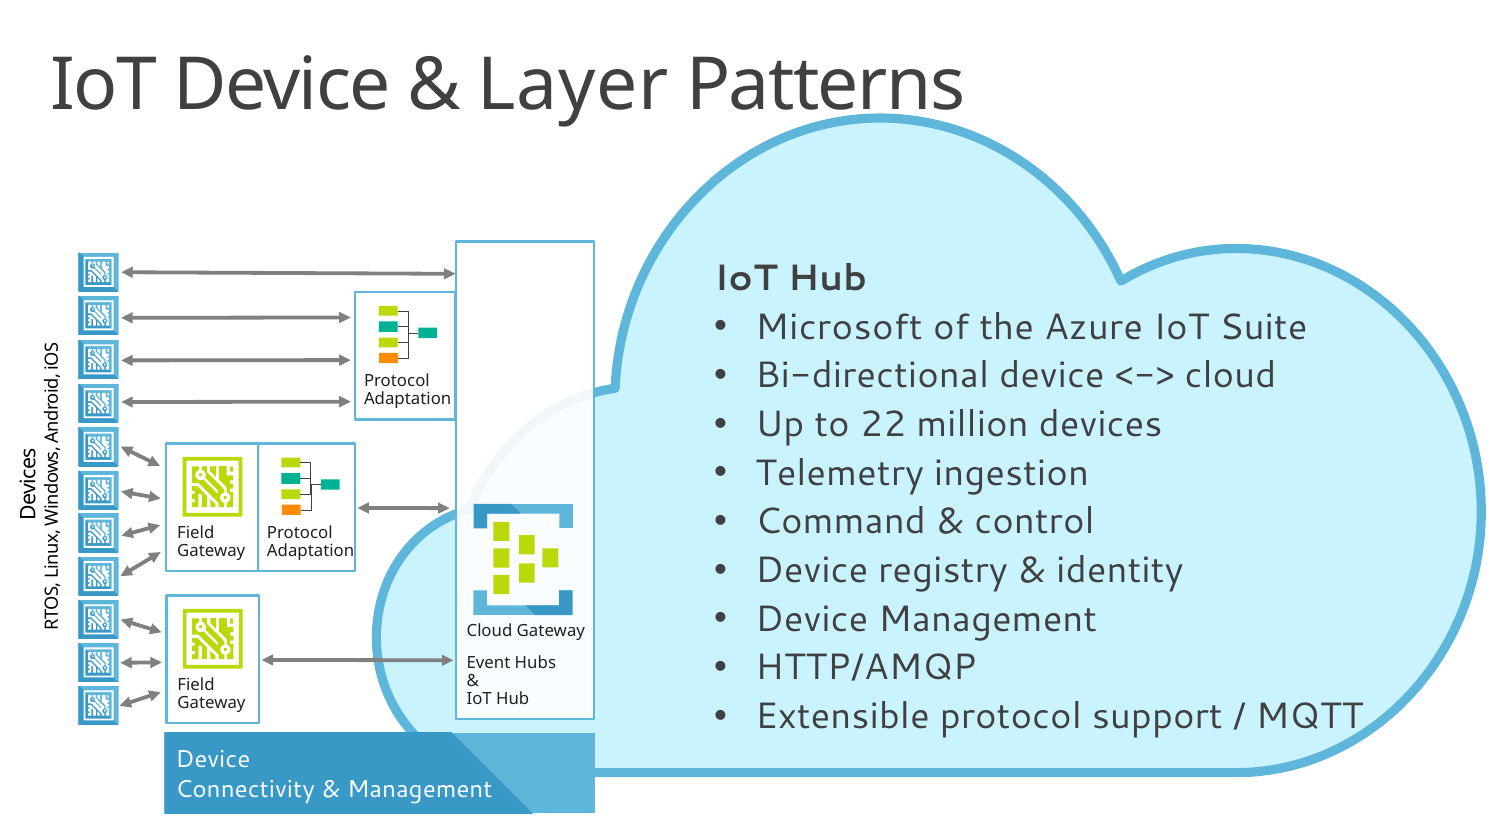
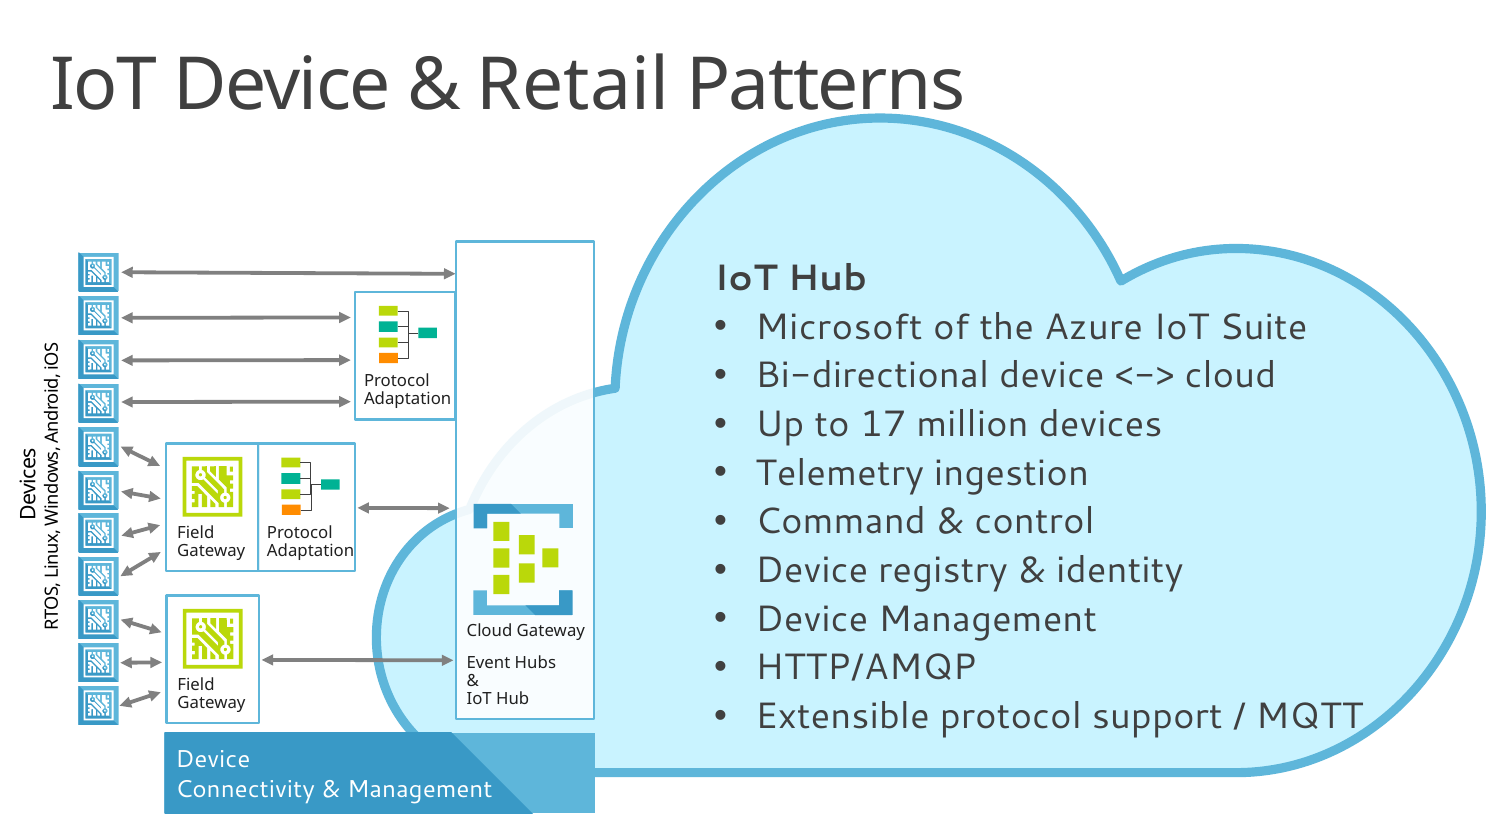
Layer: Layer -> Retail (573, 86)
22: 22 -> 17 (883, 425)
